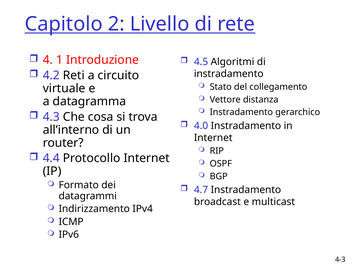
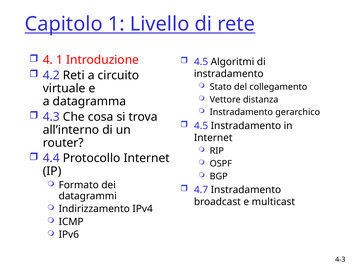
Capitolo 2: 2 -> 1 (116, 24)
4.0: 4.0 -> 4.5 (201, 126)
